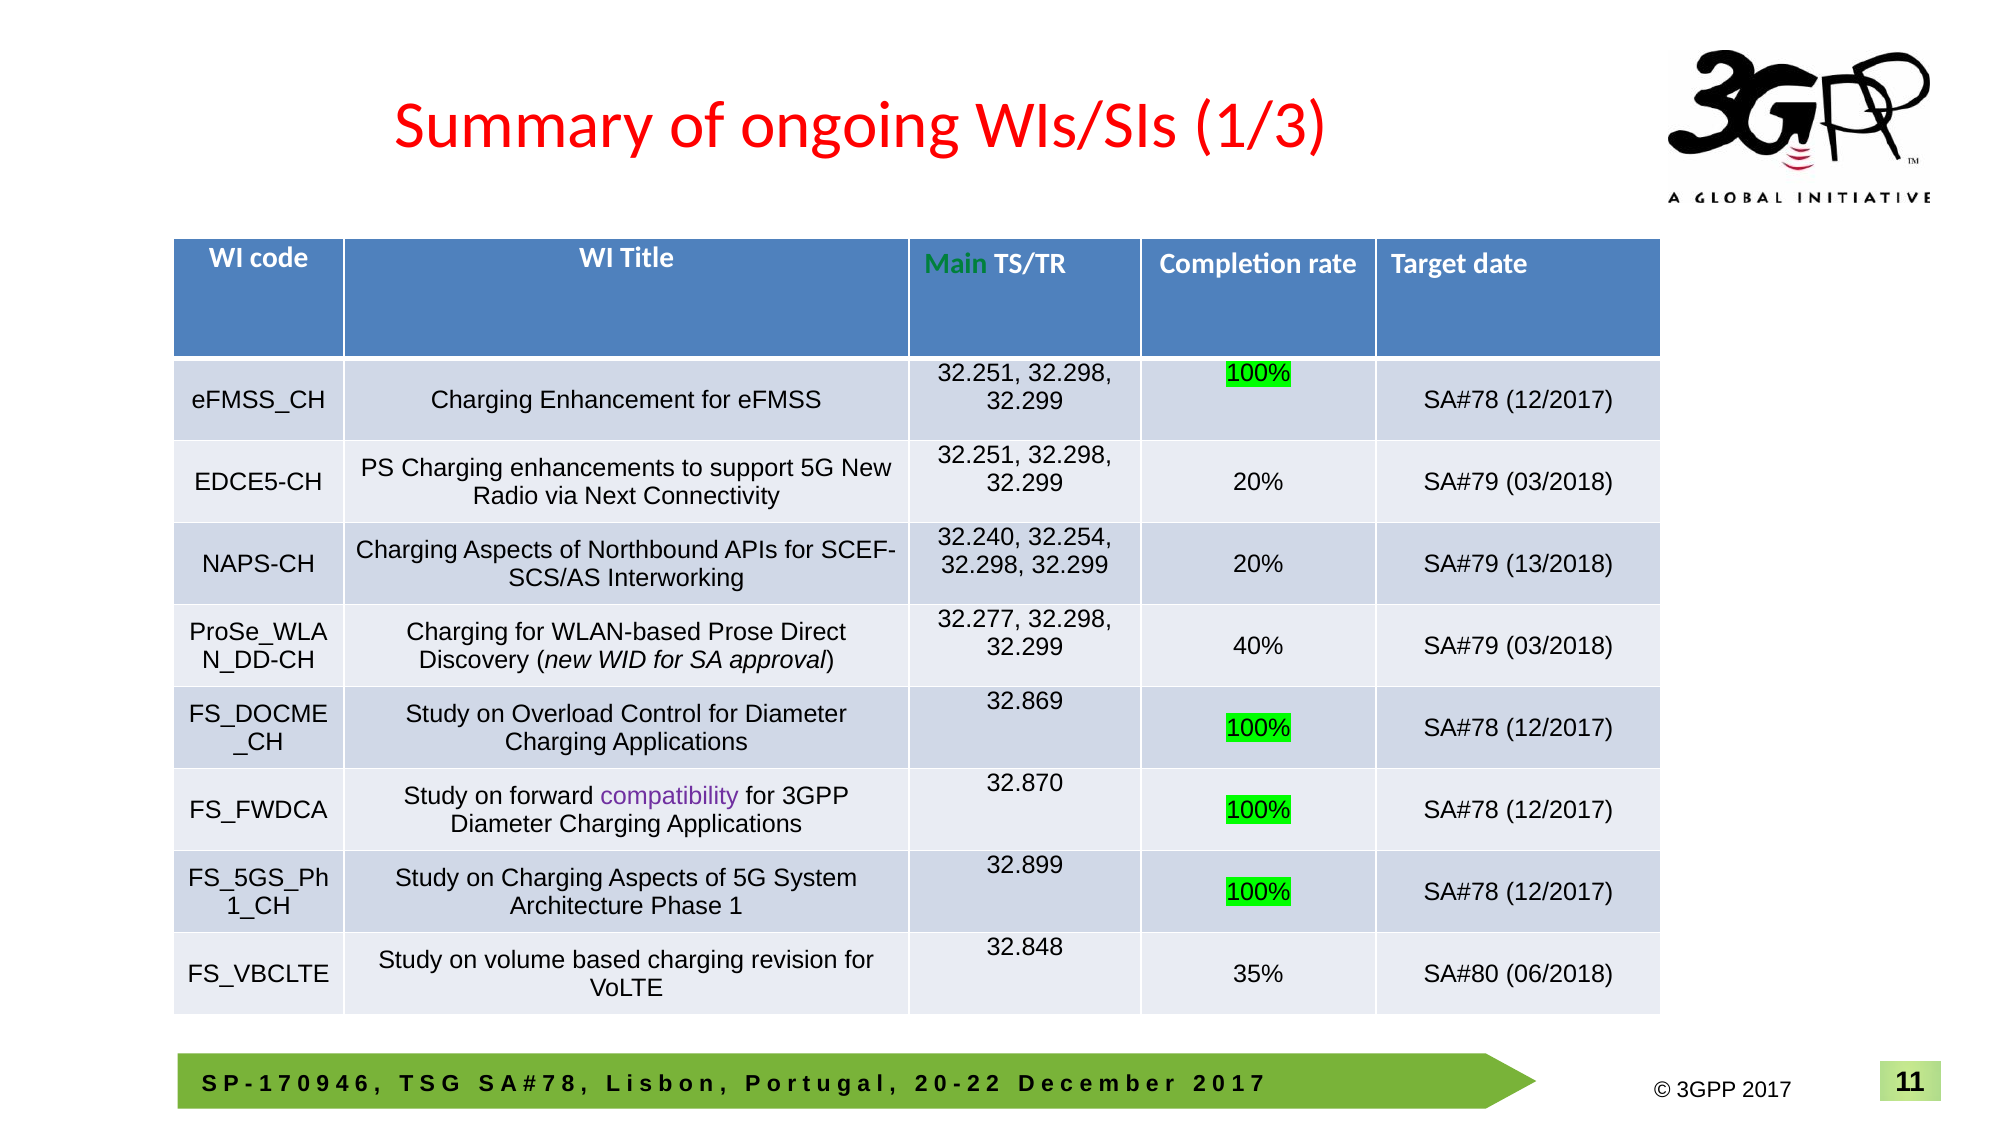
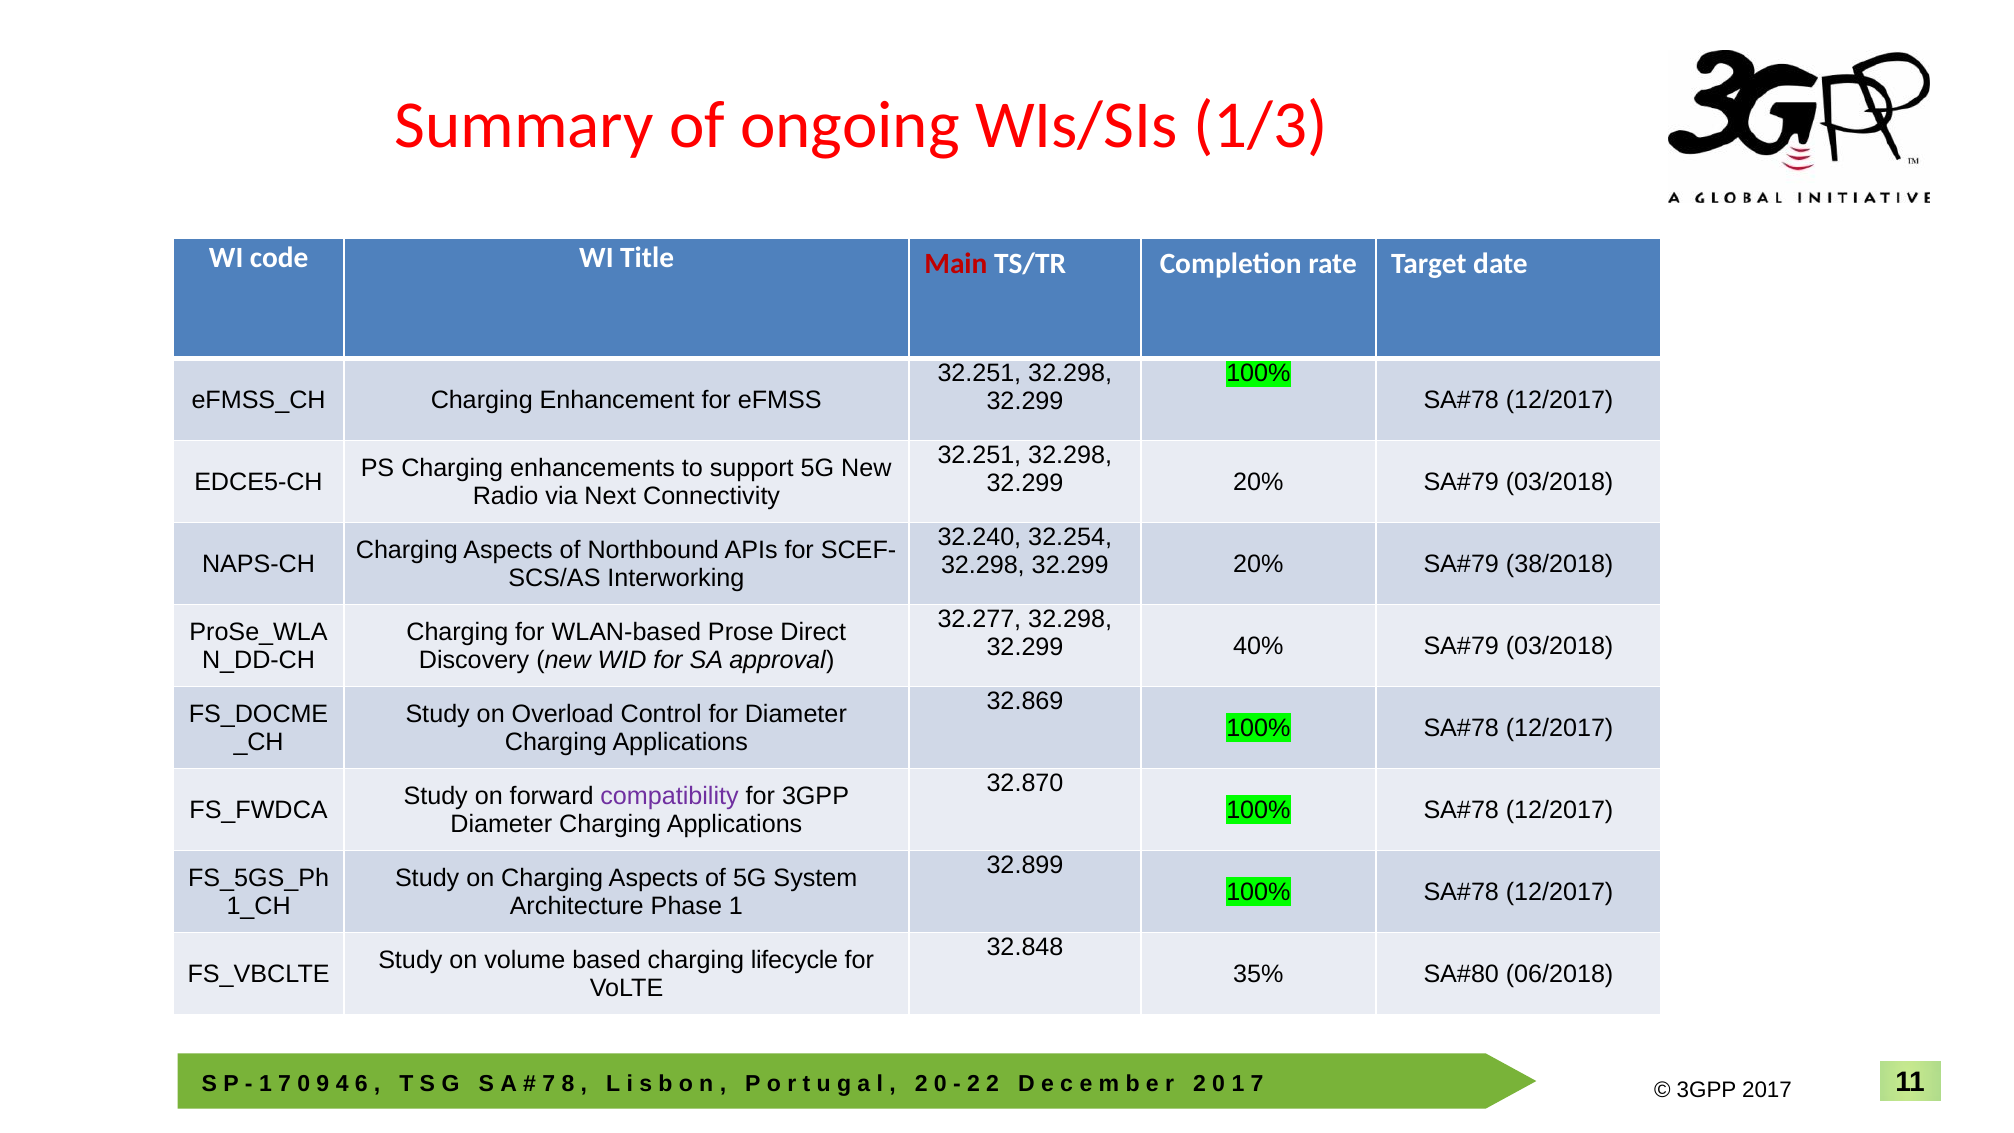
Main colour: green -> red (956, 264)
13/2018: 13/2018 -> 38/2018 (1560, 564)
revision: revision -> lifecycle (795, 960)
